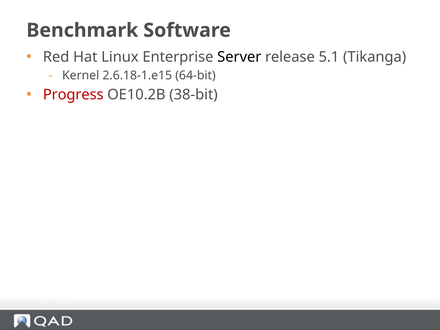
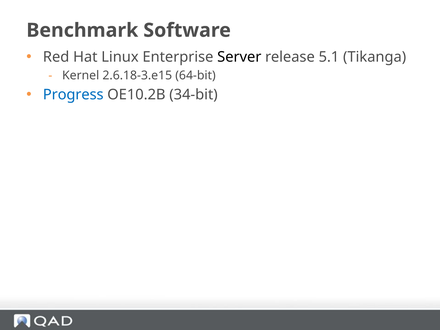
2.6.18-1.e15: 2.6.18-1.e15 -> 2.6.18-3.e15 (137, 76)
Progress colour: red -> blue (73, 95)
38-bit: 38-bit -> 34-bit (194, 95)
